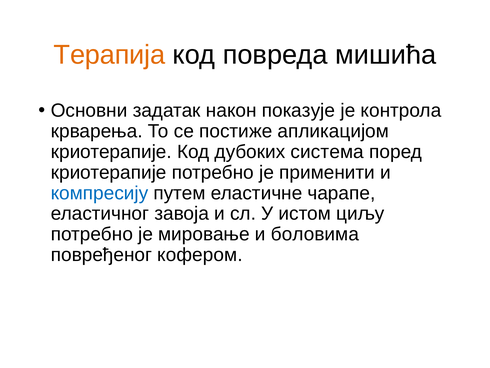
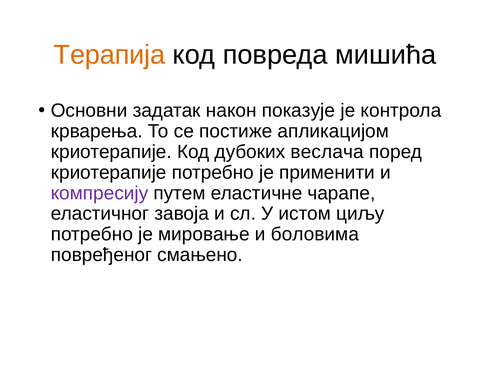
система: система -> веслача (327, 152)
компресију colour: blue -> purple (100, 193)
кофером: кофером -> смањено (200, 255)
